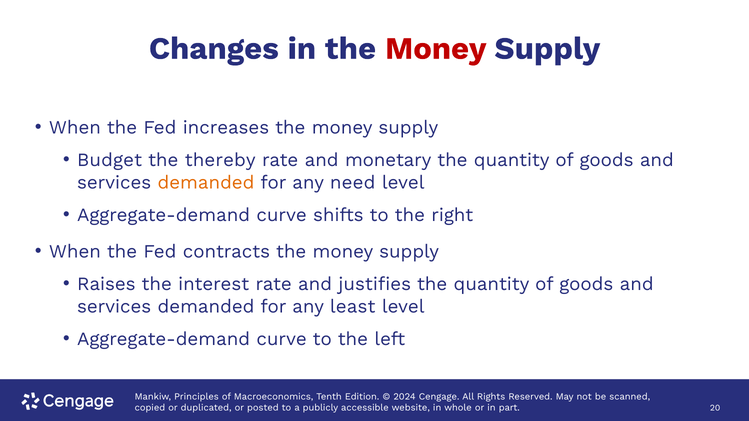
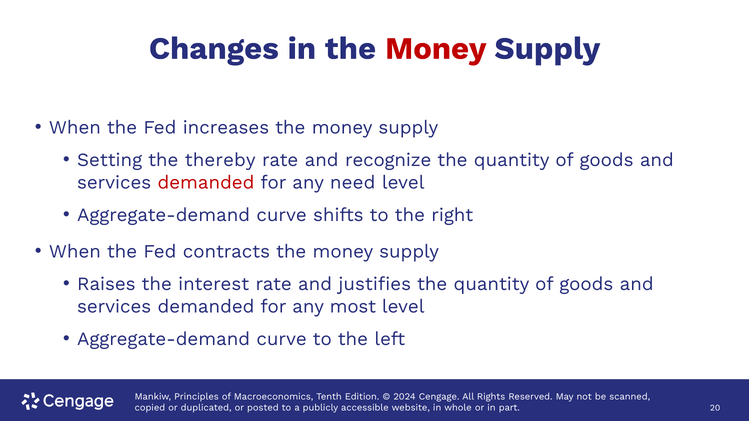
Budget: Budget -> Setting (110, 160)
monetary: monetary -> recognize (388, 160)
demanded colour: orange -> red (206, 183)
least: least -> most (353, 307)
